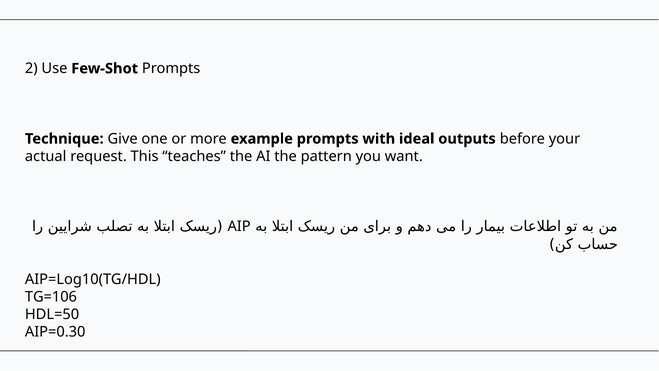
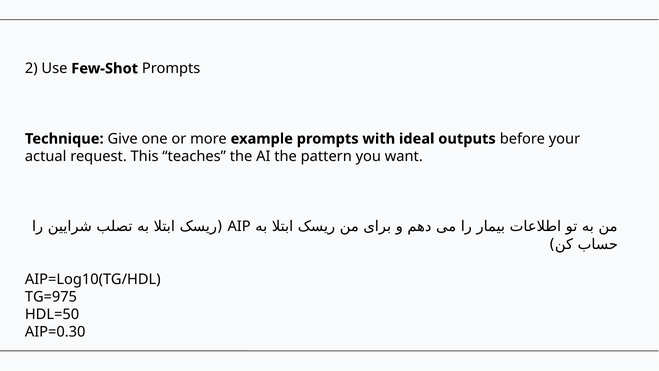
TG=106: TG=106 -> TG=975 (51, 297)
